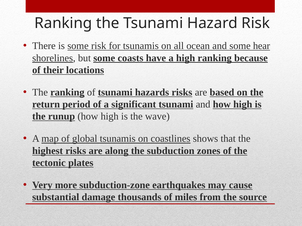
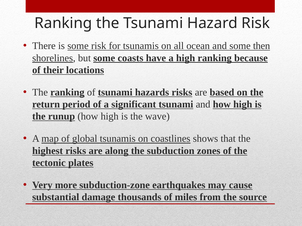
hear: hear -> then (262, 46)
